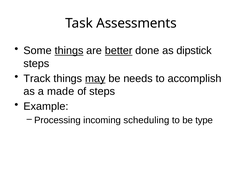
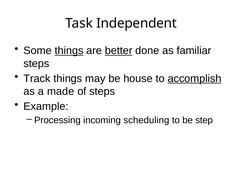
Assessments: Assessments -> Independent (137, 23)
dipstick: dipstick -> familiar (194, 51)
may underline: present -> none (95, 79)
needs: needs -> house (138, 79)
accomplish underline: none -> present (195, 79)
type: type -> step (204, 121)
